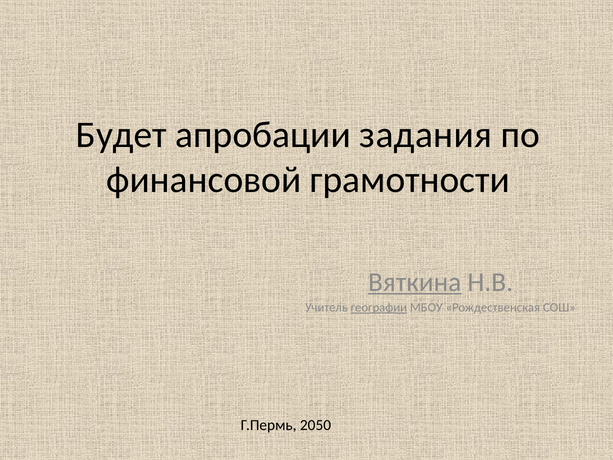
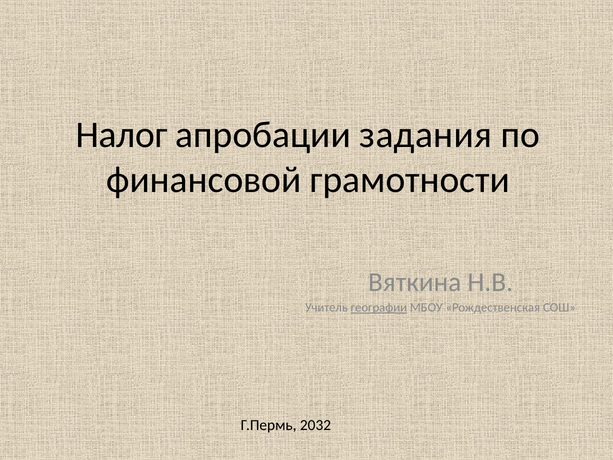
Будет: Будет -> Налог (122, 135)
Вяткина underline: present -> none (415, 282)
2050: 2050 -> 2032 (316, 425)
